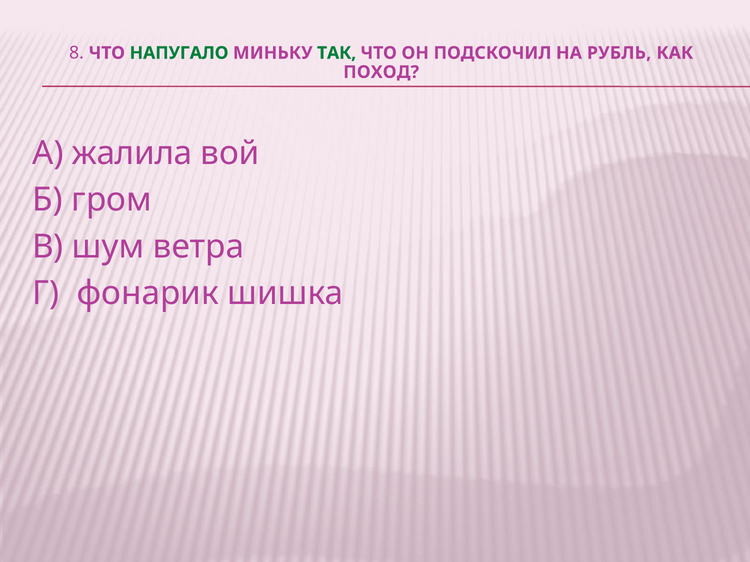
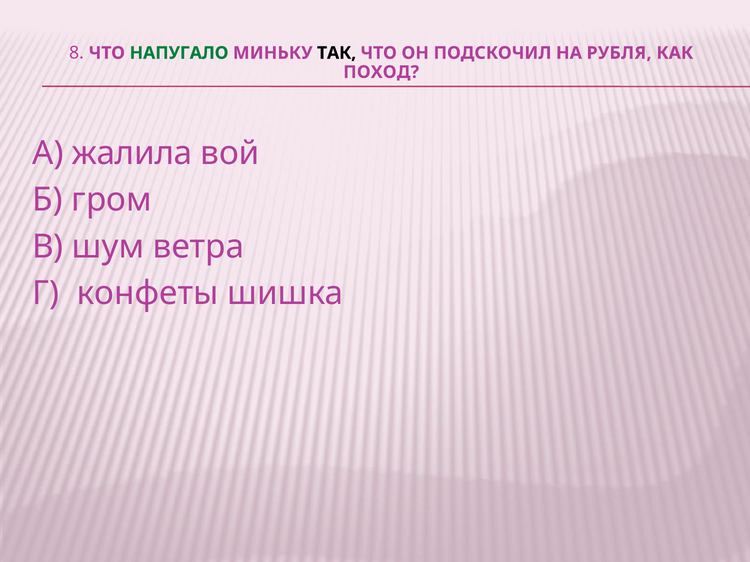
ТАК colour: green -> black (337, 53)
РУБЛЬ: РУБЛЬ -> РУБЛЯ (619, 53)
фонарик: фонарик -> конфеты (148, 294)
